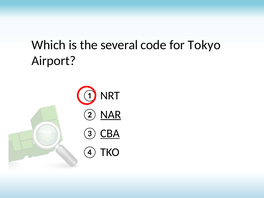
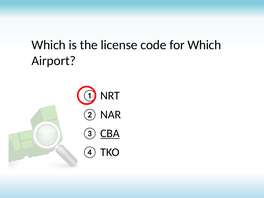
several: several -> license (119, 45)
for Tokyo: Tokyo -> Which (204, 45)
NAR underline: present -> none (111, 115)
